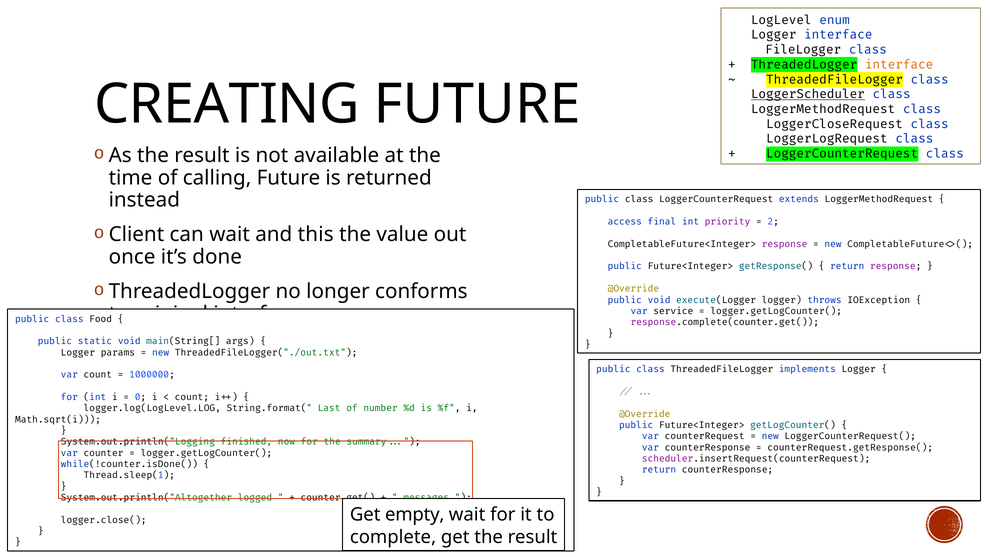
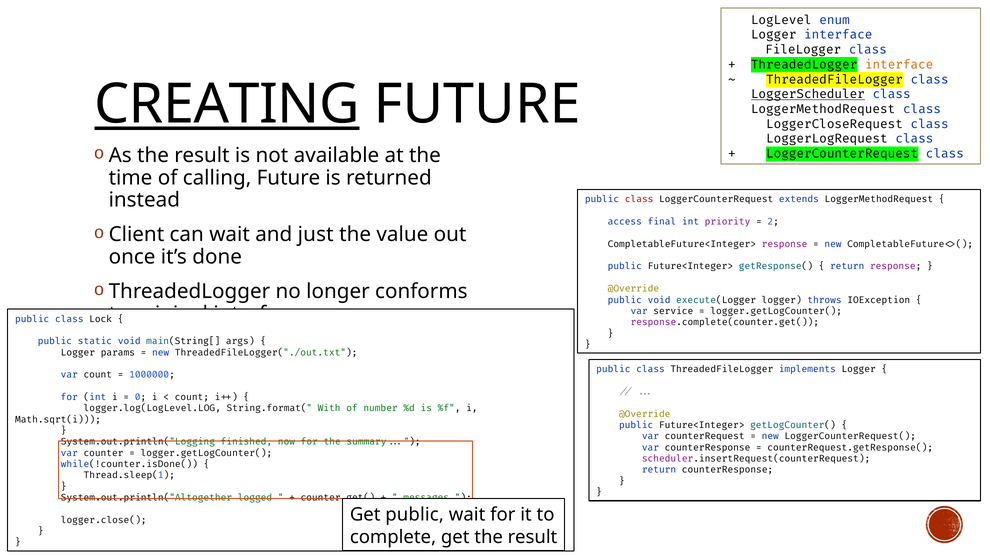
CREATING underline: none -> present (227, 104)
class colour: black -> red (639, 199)
this: this -> just (316, 235)
Food: Food -> Lock (101, 319)
Last: Last -> With (329, 408)
Get empty: empty -> public (415, 515)
